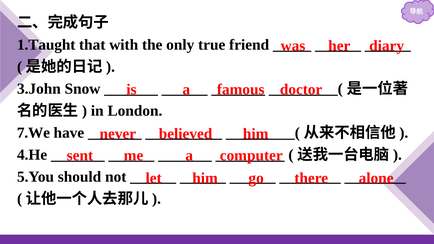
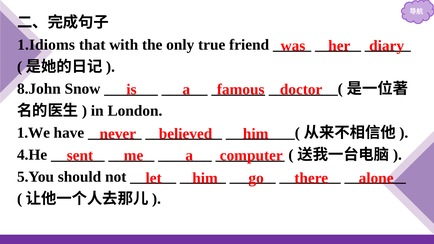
1.Taught: 1.Taught -> 1.Idioms (46, 45)
3.John: 3.John -> 8.John (39, 89)
7.We: 7.We -> 1.We (33, 133)
